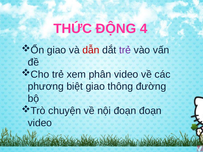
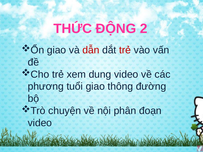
4: 4 -> 2 (144, 29)
trẻ colour: purple -> red (125, 50)
phân: phân -> dung (100, 74)
biệt: biệt -> tuổi (75, 87)
nội đoạn: đoạn -> phân (125, 111)
